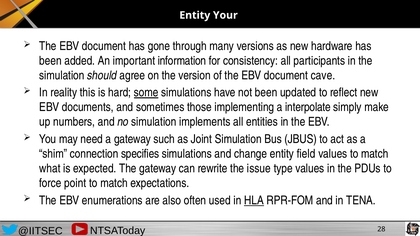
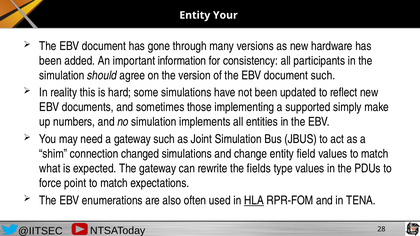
document cave: cave -> such (323, 75)
some underline: present -> none (146, 93)
interpolate: interpolate -> supported (308, 107)
specifies: specifies -> changed (140, 154)
issue: issue -> fields (259, 169)
